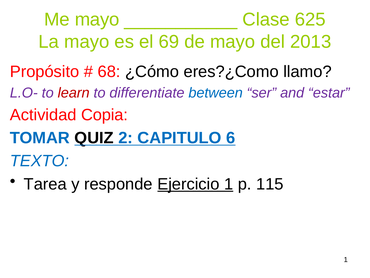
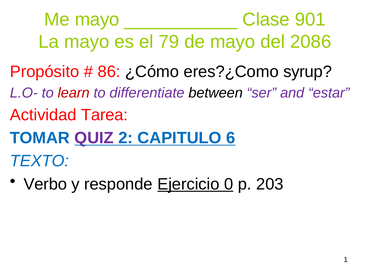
625: 625 -> 901 (310, 19)
69: 69 -> 79 (169, 42)
2013: 2013 -> 2086 (311, 42)
68: 68 -> 86 (109, 71)
llamo: llamo -> syrup (308, 71)
between colour: blue -> black (216, 93)
Copia: Copia -> Tarea (105, 115)
QUIZ colour: black -> purple (94, 138)
Tarea: Tarea -> Verbo (45, 184)
Ejercicio 1: 1 -> 0 (229, 184)
115: 115 -> 203 (270, 184)
